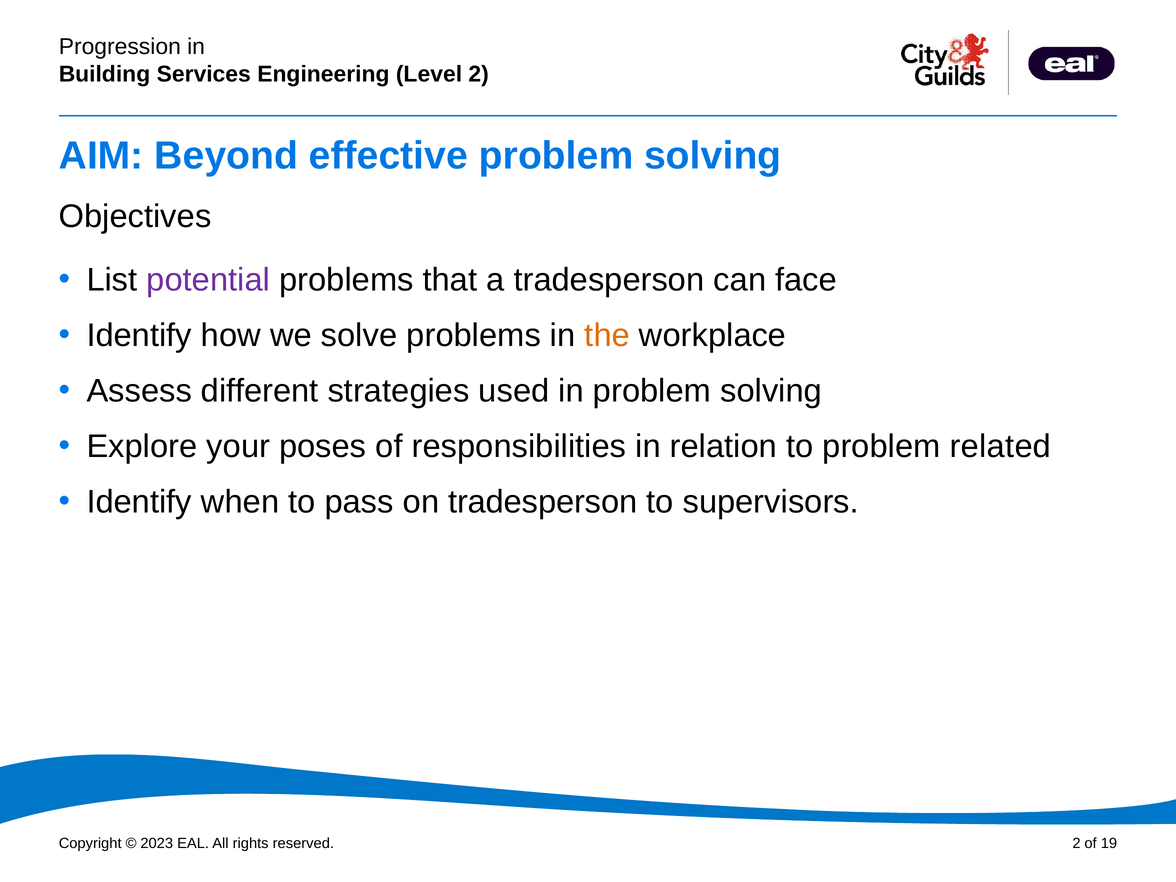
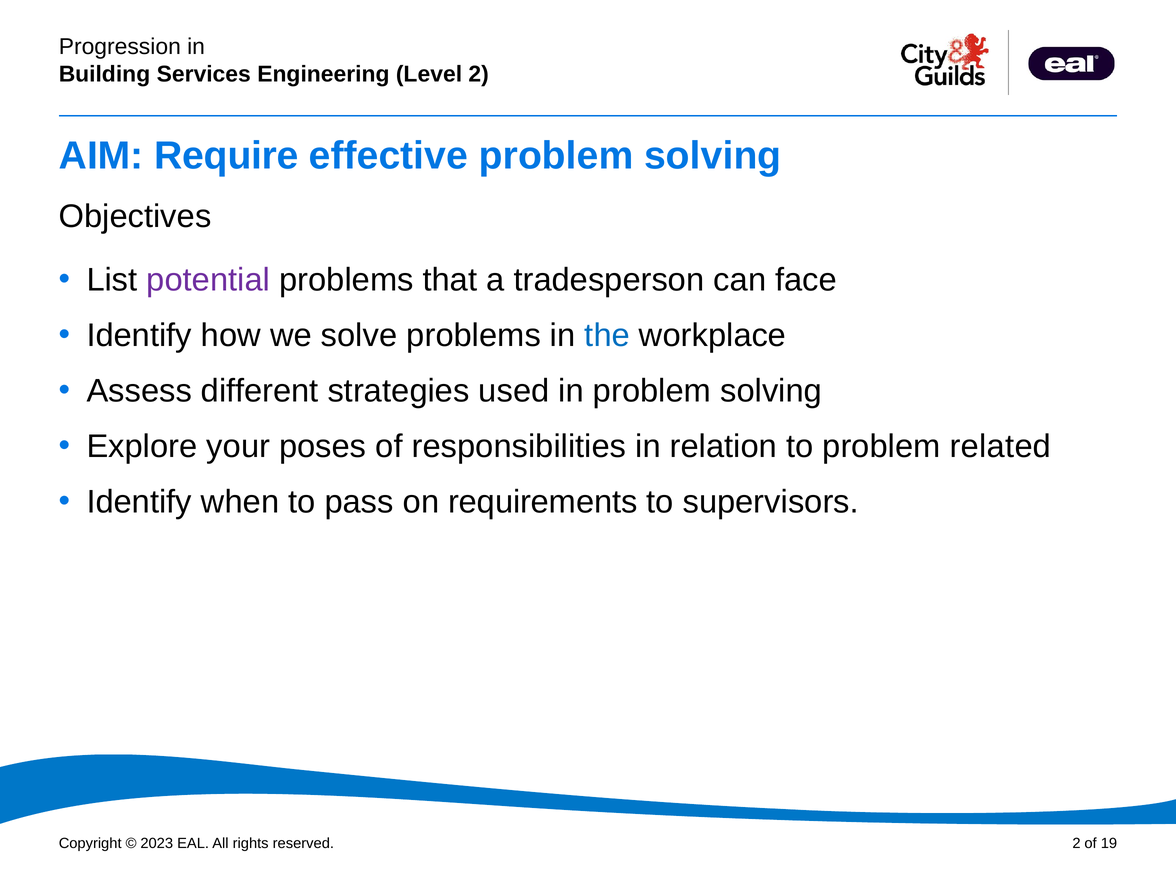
Beyond: Beyond -> Require (226, 156)
the colour: orange -> blue (607, 336)
on tradesperson: tradesperson -> requirements (543, 502)
